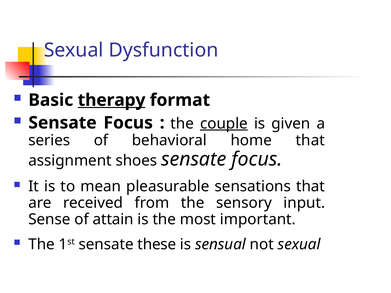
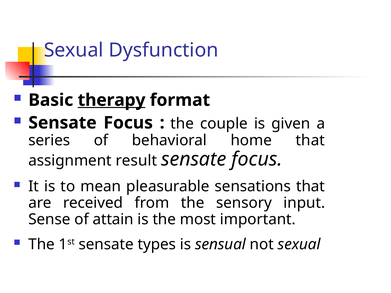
couple underline: present -> none (224, 124)
shoes: shoes -> result (136, 161)
these: these -> types (157, 244)
